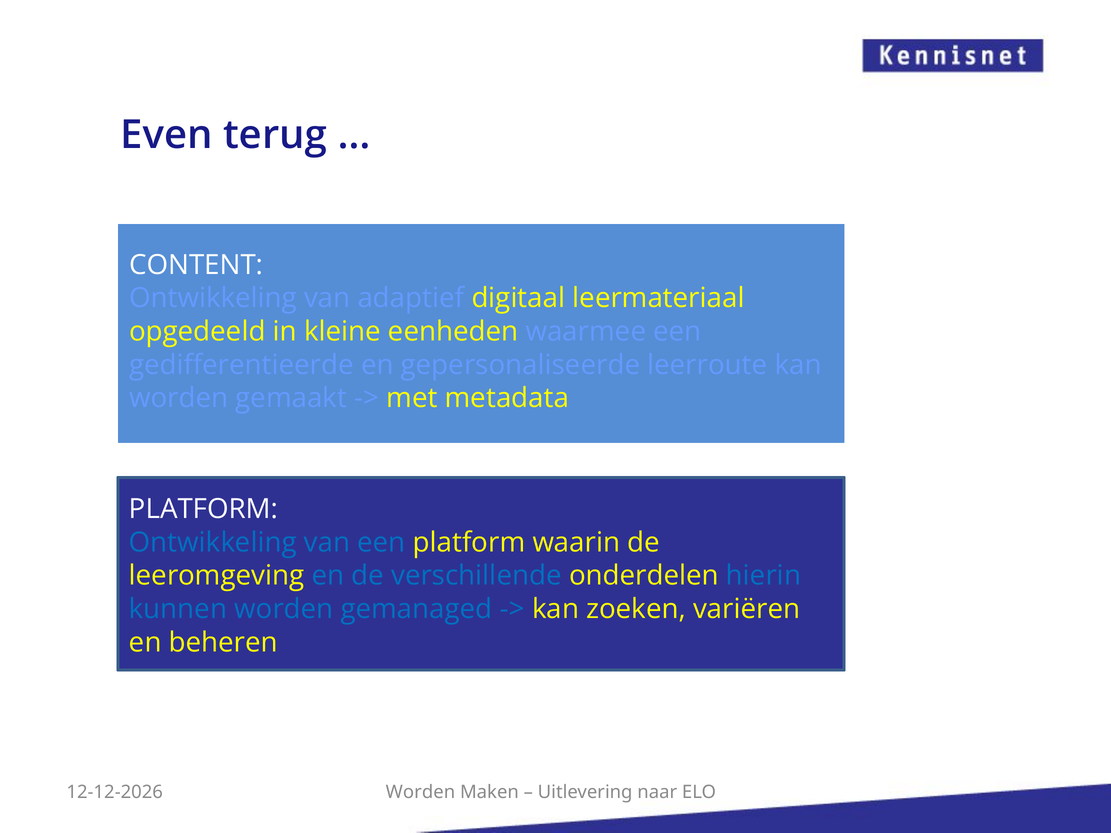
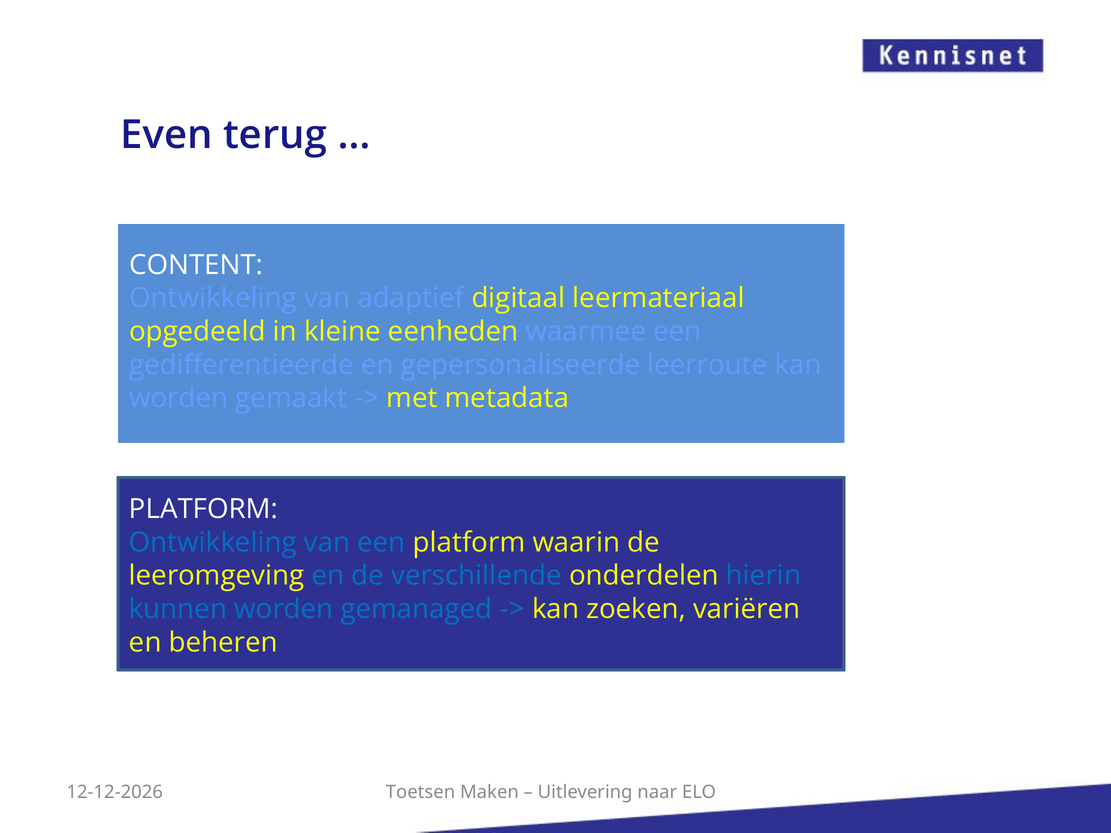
Worden: Worden -> Toetsen (420, 793)
